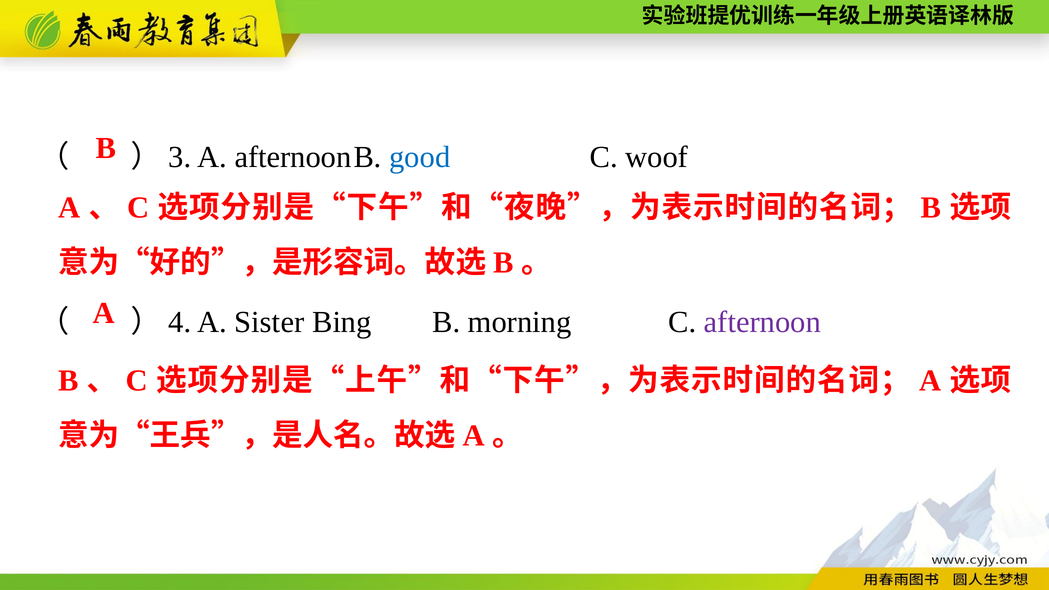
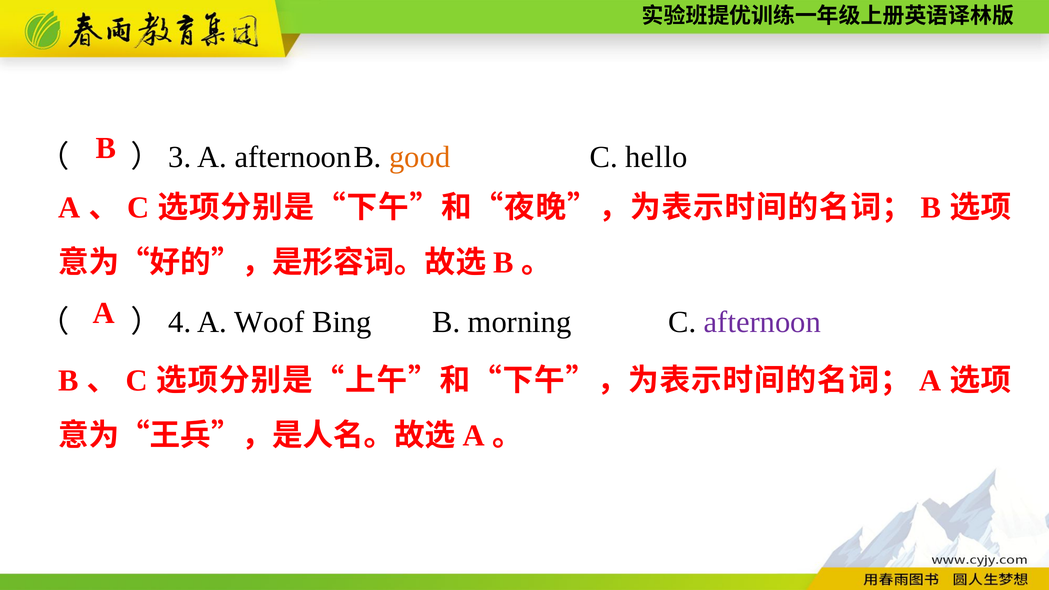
good colour: blue -> orange (420, 157)
woof: woof -> hello (656, 157)
Sister: Sister -> Woof (269, 322)
